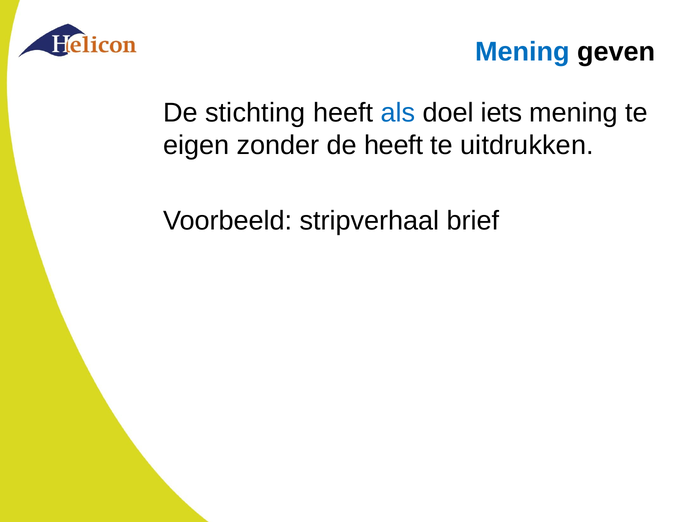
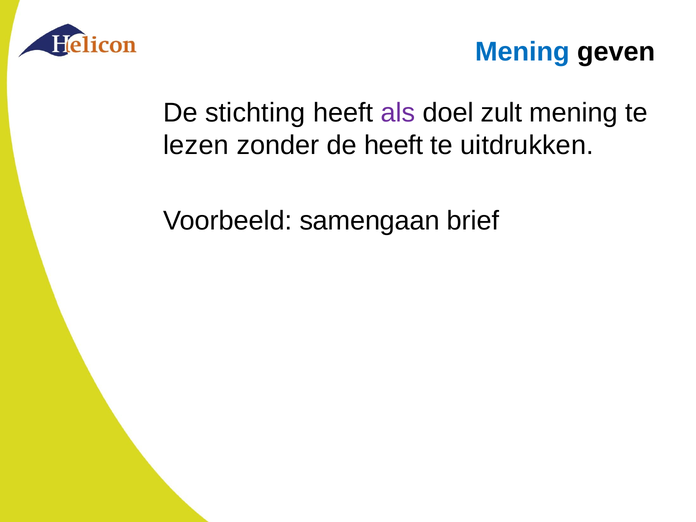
als colour: blue -> purple (398, 113)
iets: iets -> zult (502, 113)
eigen: eigen -> lezen (196, 145)
stripverhaal: stripverhaal -> samengaan (370, 221)
